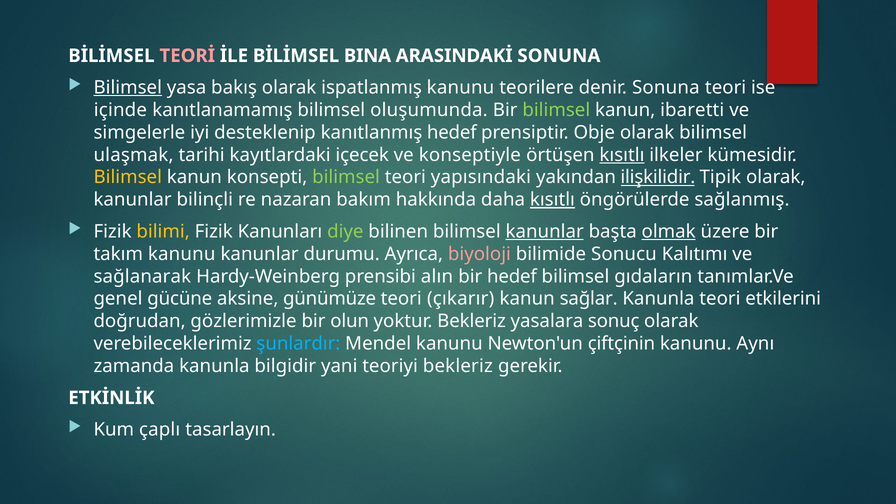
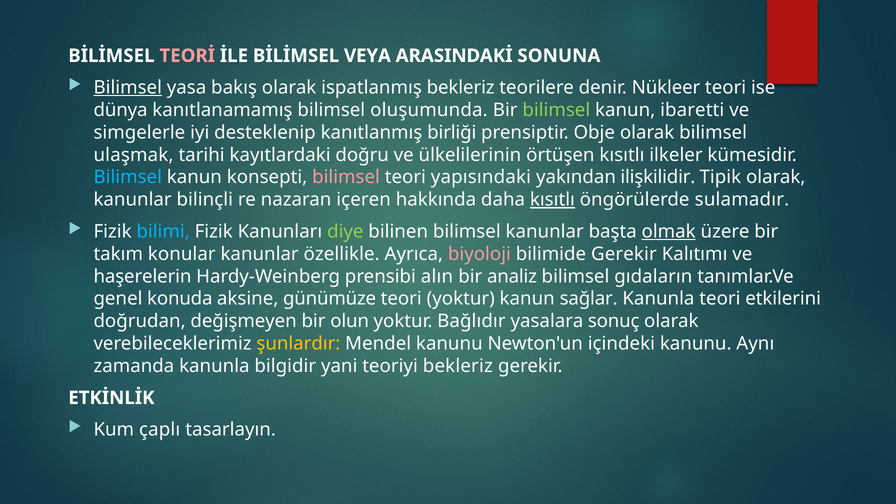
BINA: BINA -> VEYA (367, 56)
ispatlanmış kanunu: kanunu -> bekleriz (461, 88)
denir Sonuna: Sonuna -> Nükleer (666, 88)
içinde: içinde -> dünya (121, 110)
kanıtlanmış hedef: hedef -> birliği (452, 132)
içecek: içecek -> doğru (362, 155)
konseptiyle: konseptiyle -> ülkelilerinin (470, 155)
kısıtlı underline: present -> none (622, 155)
Bilimsel colour: yellow -> light blue (128, 177)
bilimsel colour: light green -> pink (346, 177)
ilişkilidir underline: present -> none (658, 177)
bakım: bakım -> içeren (364, 200)
sağlanmış: sağlanmış -> sulamadır (742, 200)
bilimi colour: yellow -> light blue (163, 231)
kanunlar underline: present -> none (545, 231)
takım kanunu: kanunu -> konular (182, 254)
durumu: durumu -> özellikle (342, 254)
bilimide Sonucu: Sonucu -> Gerekir (624, 254)
sağlanarak: sağlanarak -> haşerelerin (142, 276)
bir hedef: hedef -> analiz (512, 276)
gücüne: gücüne -> konuda (180, 299)
teori çıkarır: çıkarır -> yoktur (461, 299)
gözlerimizle: gözlerimizle -> değişmeyen (244, 321)
yoktur Bekleriz: Bekleriz -> Bağlıdır (471, 321)
şunlardır colour: light blue -> yellow (298, 344)
çiftçinin: çiftçinin -> içindeki (621, 344)
